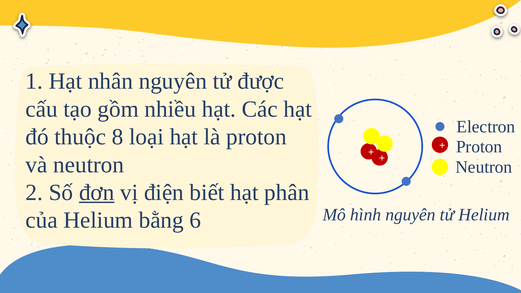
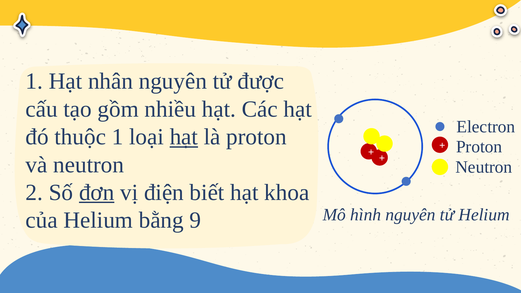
thuộc 8: 8 -> 1 (118, 137)
hạt underline: none -> present (184, 137)
phân: phân -> khoa (287, 193)
6: 6 -> 9 (195, 220)
